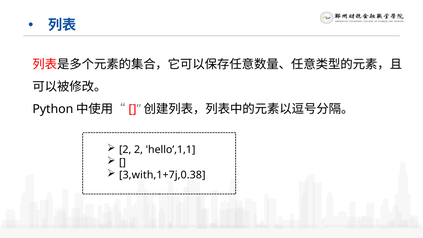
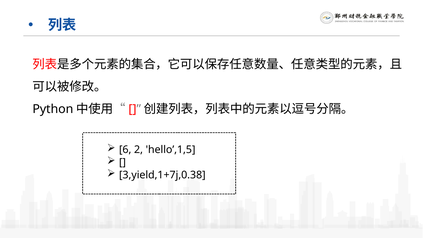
2: 2 -> 6 (125, 150)
hello’,1,1: hello’,1,1 -> hello’,1,5 (171, 150)
3,with,1+7j,0.38: 3,with,1+7j,0.38 -> 3,yield,1+7j,0.38 (162, 175)
